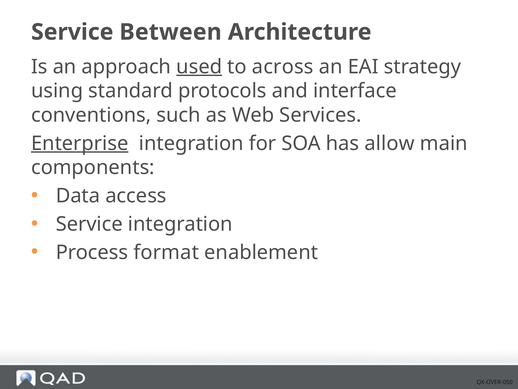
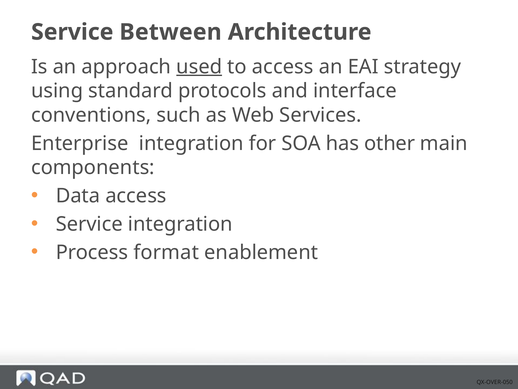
to across: across -> access (283, 67)
Enterprise underline: present -> none (80, 143)
allow: allow -> other (390, 143)
